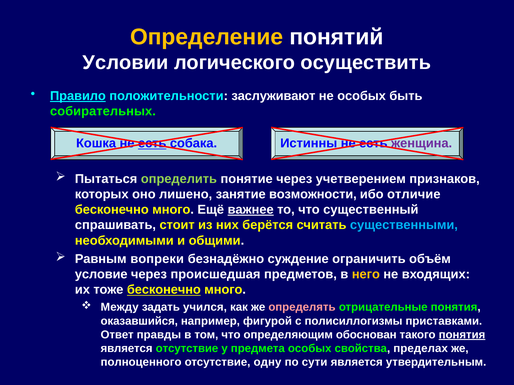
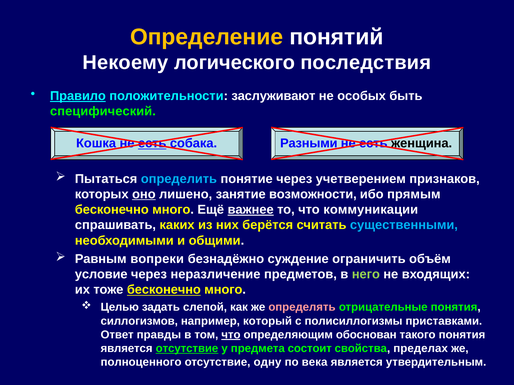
Условии: Условии -> Некоему (125, 63)
осуществить: осуществить -> последствия (366, 63)
собирательных: собирательных -> специфический (103, 112)
Истинны: Истинны -> Разными (309, 144)
женщина colour: purple -> black (422, 144)
определить colour: light green -> light blue (179, 179)
оно underline: none -> present (144, 194)
отличие: отличие -> прямым (414, 194)
существенный: существенный -> коммуникации (371, 210)
стоит: стоит -> каких (177, 225)
происшедшая: происшедшая -> неразличение (215, 275)
него colour: yellow -> light green (366, 275)
Между: Между -> Целью (120, 308)
учился: учился -> слепой (205, 308)
оказавшийся: оказавшийся -> силлогизмов (139, 321)
фигурой: фигурой -> который (267, 321)
что underline: none -> present (231, 335)
понятия underline: present -> none (462, 335)
отсутствие underline: none -> present (187, 349)
предмета особых: особых -> состоит (310, 349)
сути: сути -> века (315, 362)
